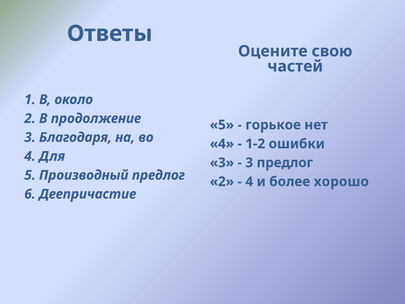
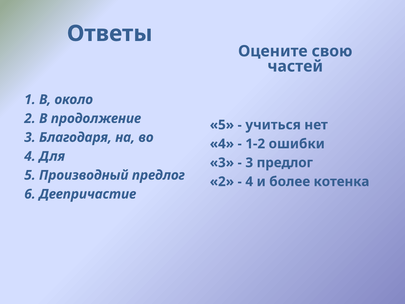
горькое: горькое -> учиться (273, 125)
хорошо: хорошо -> котенка (341, 181)
